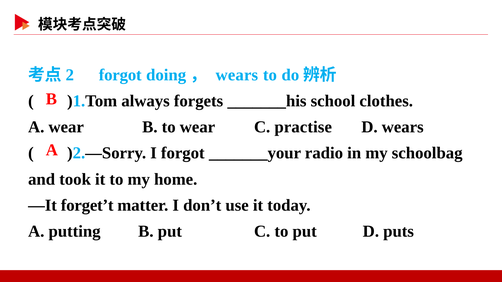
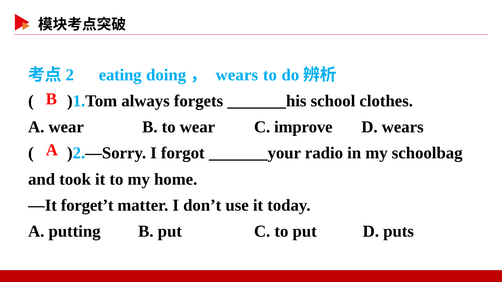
forgot: forgot -> eating (120, 75)
practise: practise -> improve (303, 127)
